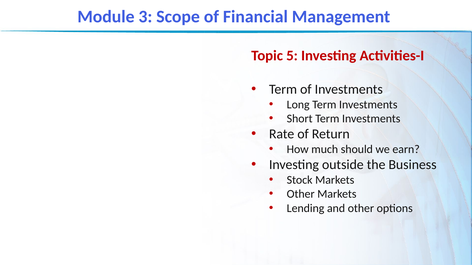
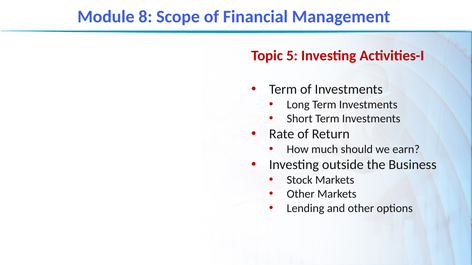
3: 3 -> 8 (145, 17)
